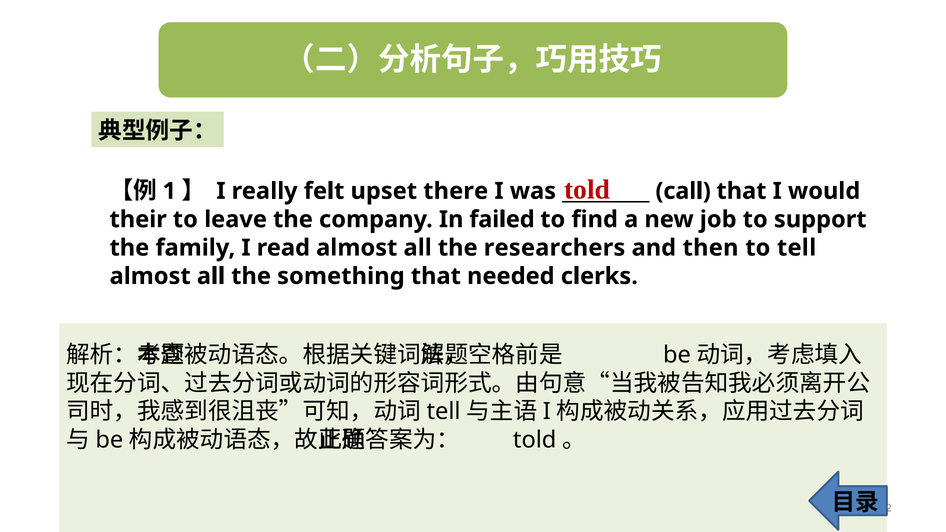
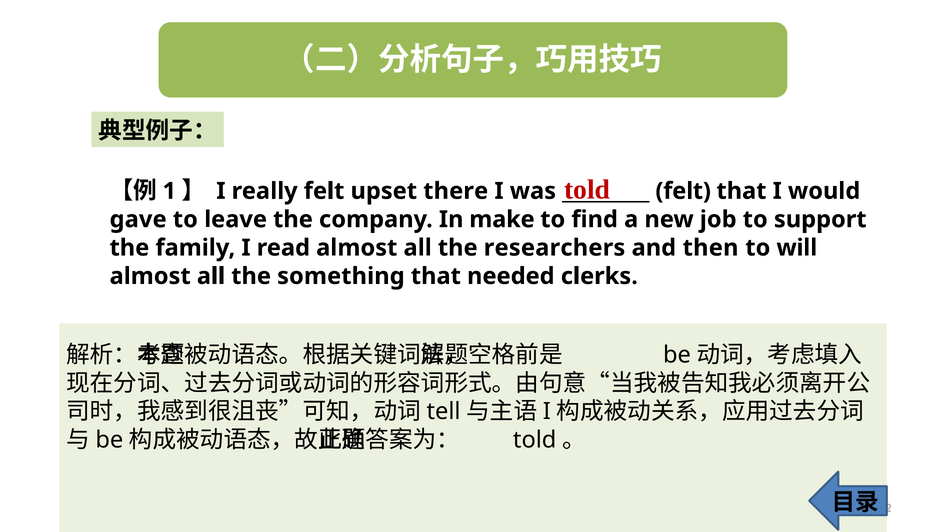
call: call -> felt (683, 191)
their: their -> gave (138, 219)
failed: failed -> make (502, 219)
to tell: tell -> will (797, 248)
